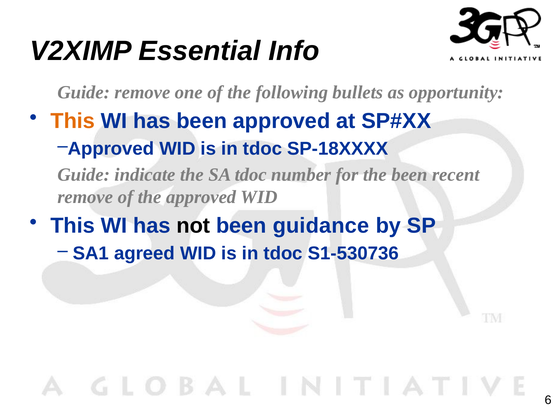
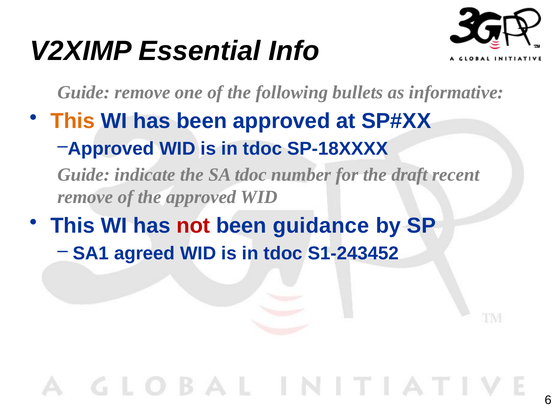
opportunity: opportunity -> informative (456, 92)
the been: been -> draft (410, 175)
not colour: black -> red (193, 226)
S1-530736: S1-530736 -> S1-243452 (353, 253)
